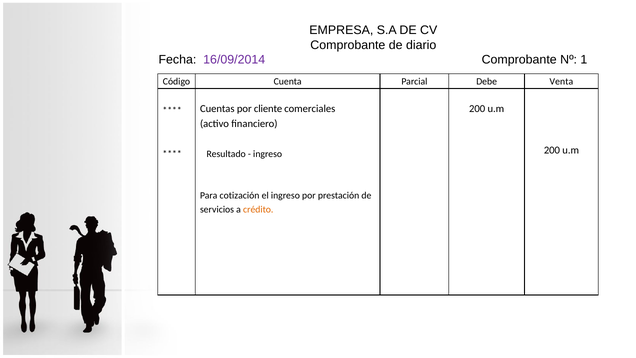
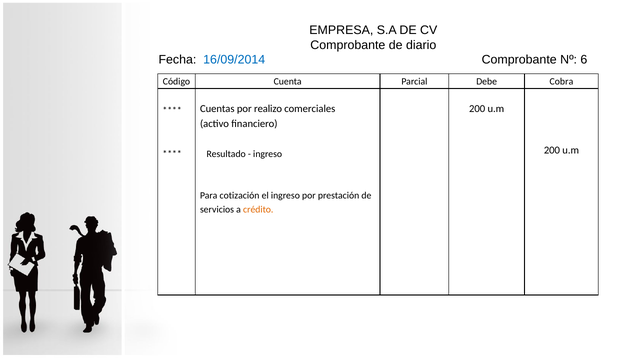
16/09/2014 colour: purple -> blue (234, 60)
1: 1 -> 6 (584, 60)
Venta: Venta -> Cobra (561, 82)
cliente: cliente -> realizo (268, 109)
